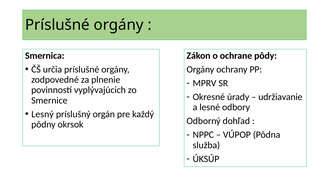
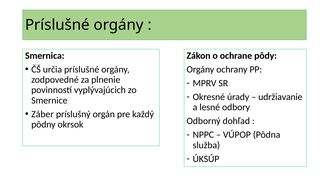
Lesný: Lesný -> Záber (43, 114)
